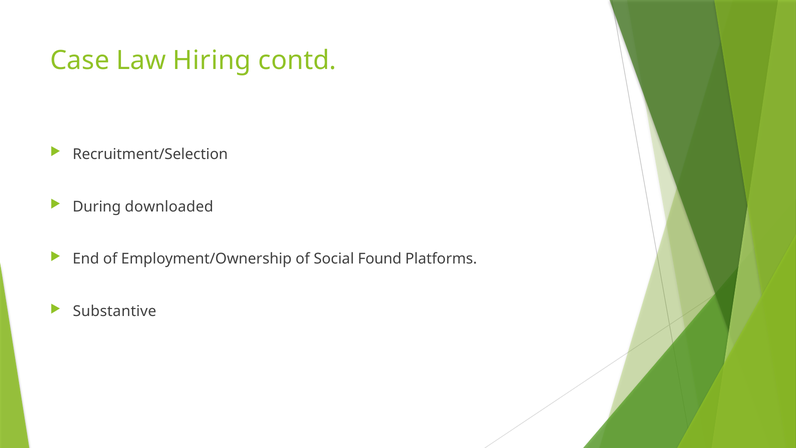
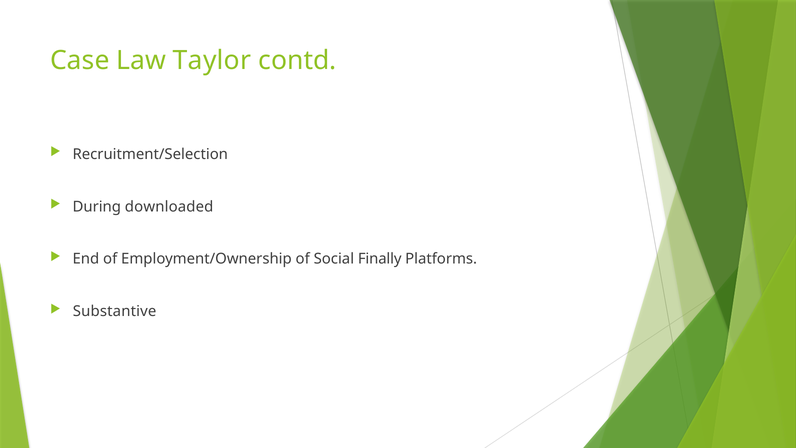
Hiring: Hiring -> Taylor (212, 61)
Found: Found -> Finally (380, 259)
